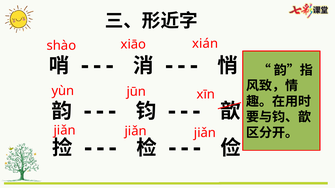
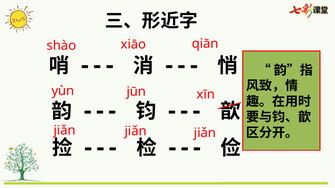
xián: xián -> qiān (205, 44)
